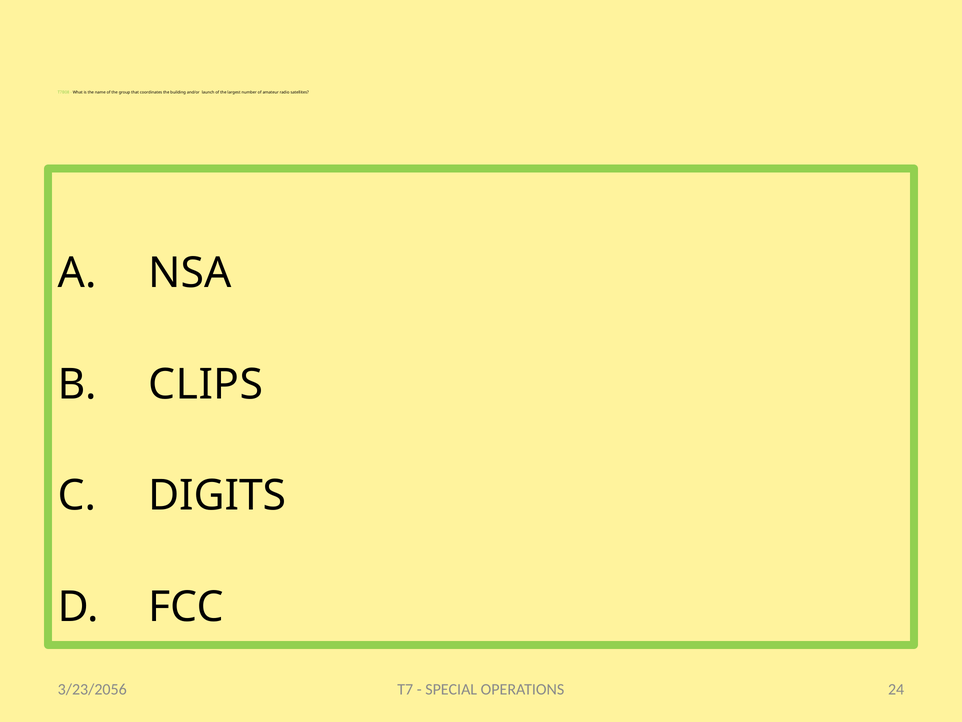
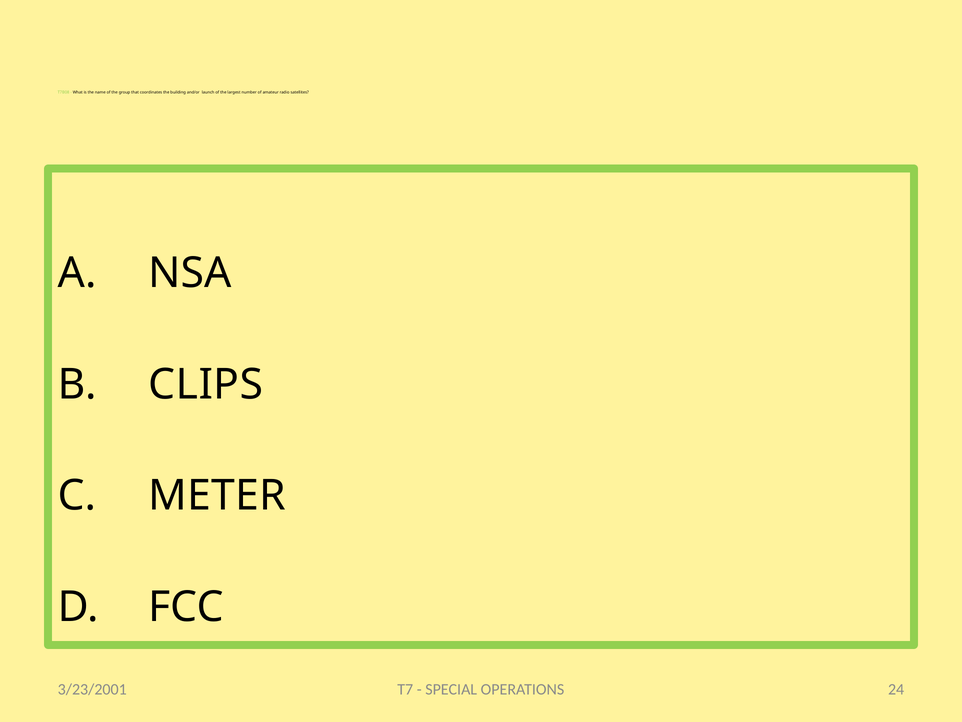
DIGITS: DIGITS -> METER (217, 495)
3/23/2056: 3/23/2056 -> 3/23/2001 (92, 689)
